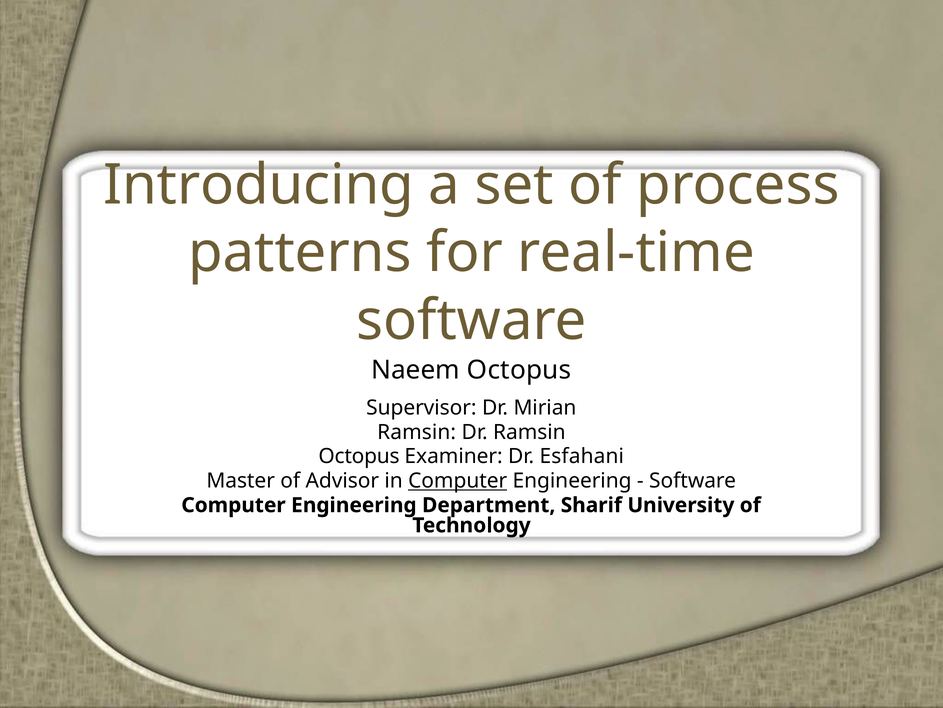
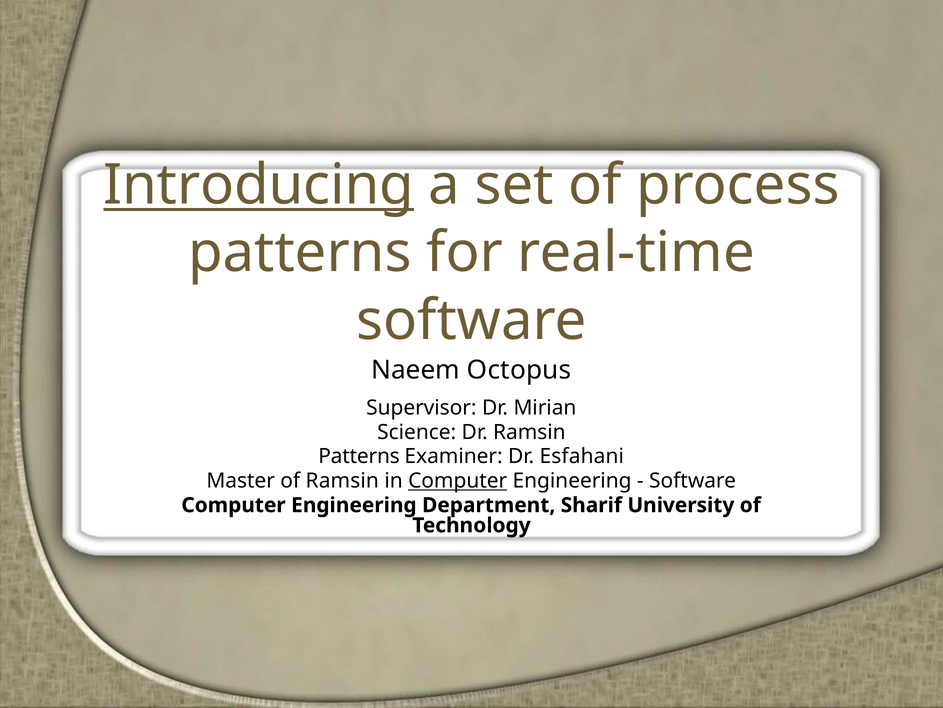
Introducing underline: none -> present (259, 185)
Ramsin: Ramsin -> Science (417, 432)
Octopus: Octopus -> Patterns (359, 456)
of Advisor: Advisor -> Ramsin (342, 480)
